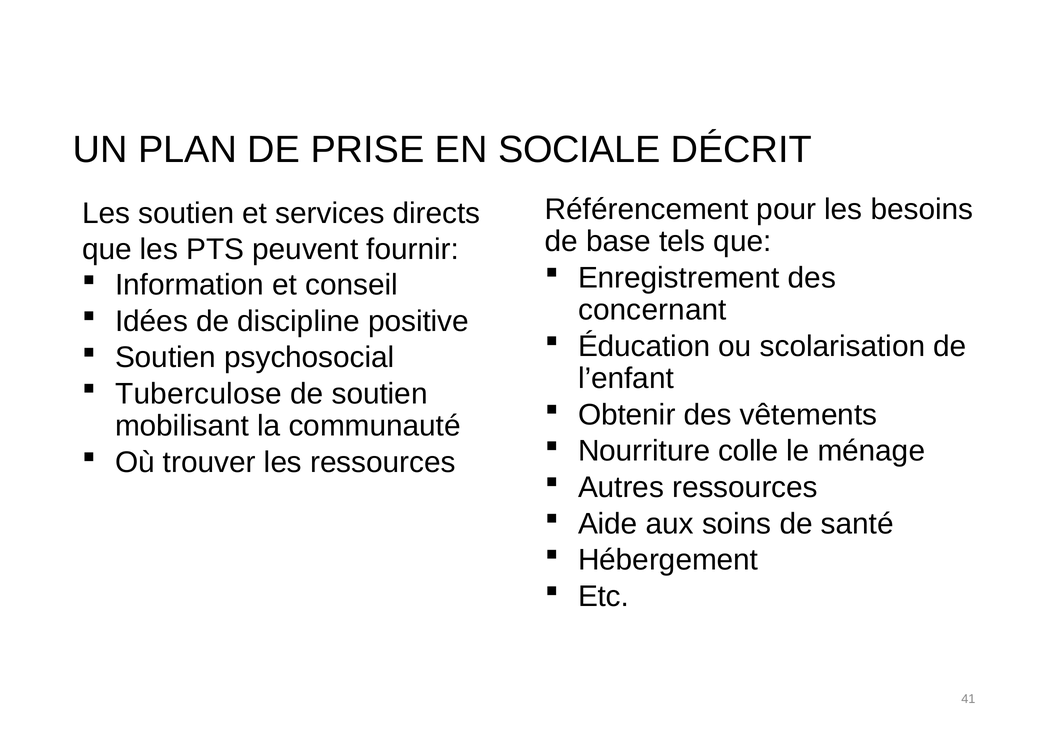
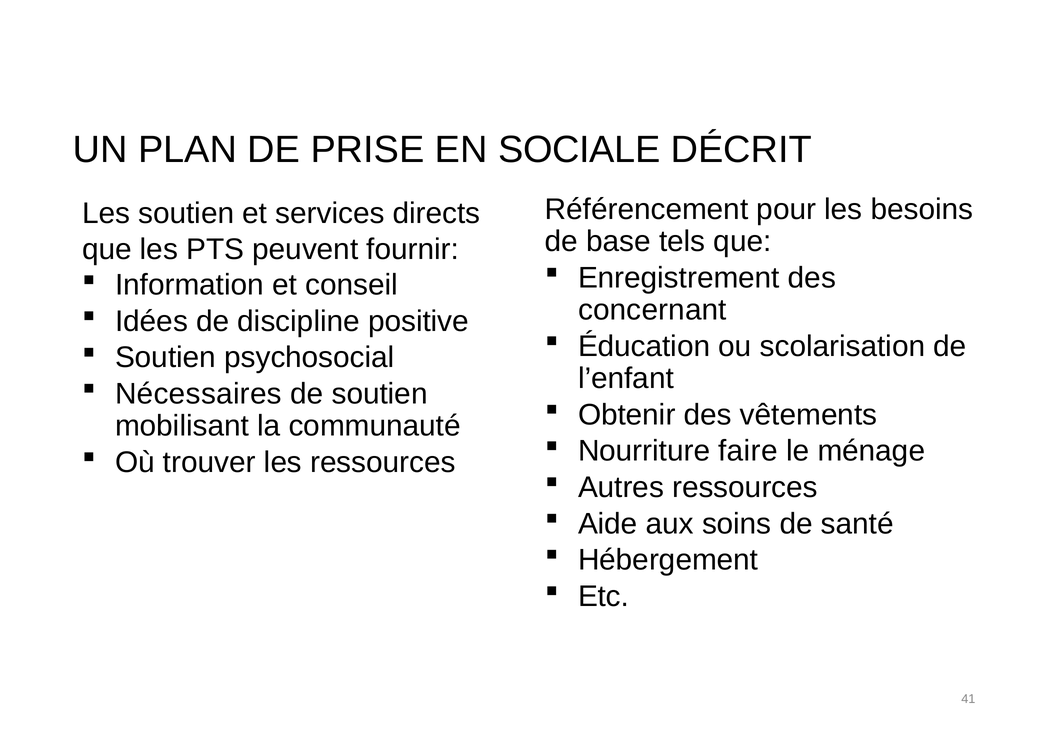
Tuberculose: Tuberculose -> Nécessaires (199, 394)
colle: colle -> faire (748, 451)
